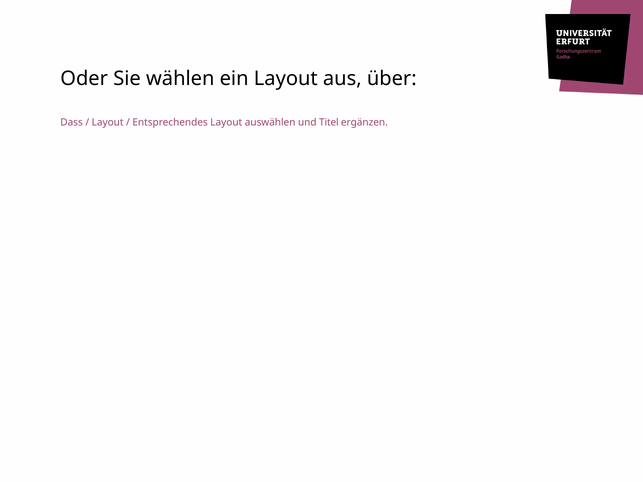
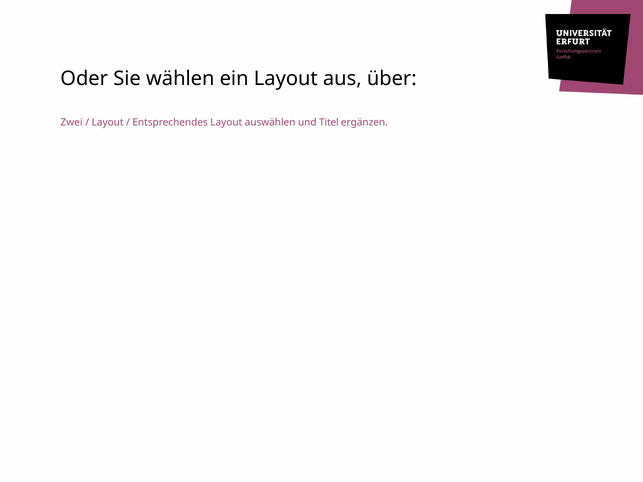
Dass: Dass -> Zwei (72, 123)
